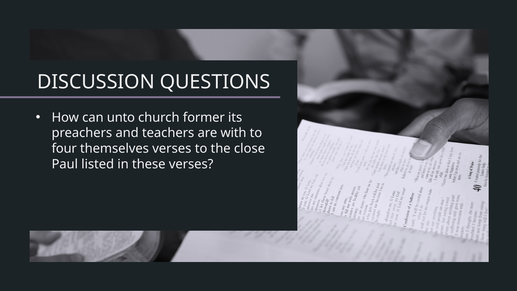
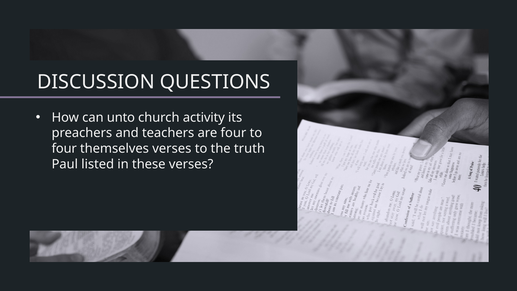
former: former -> activity (204, 117)
are with: with -> four (233, 133)
close: close -> truth (249, 148)
